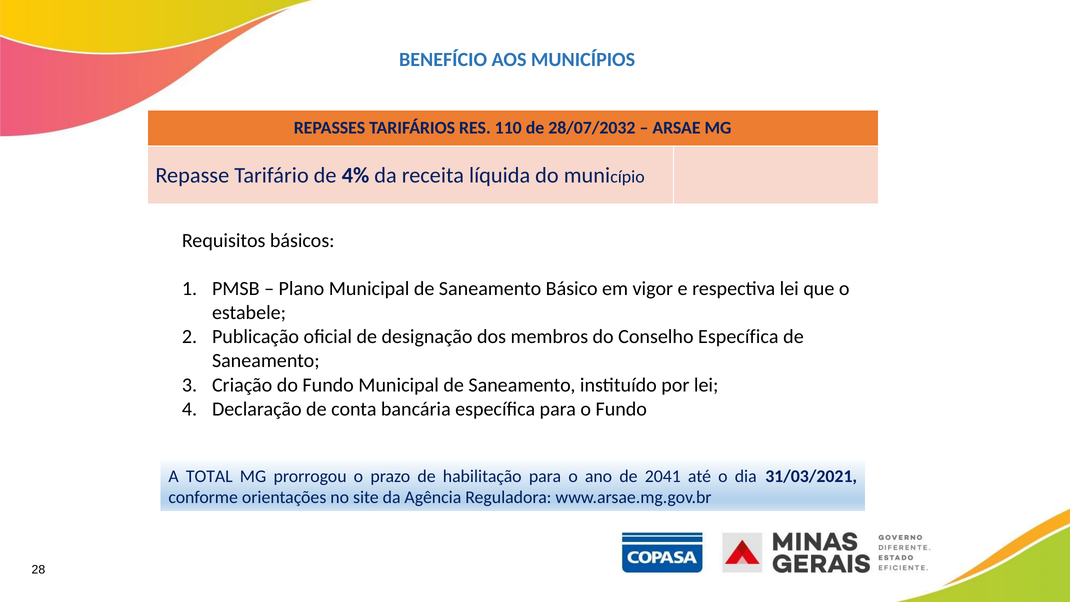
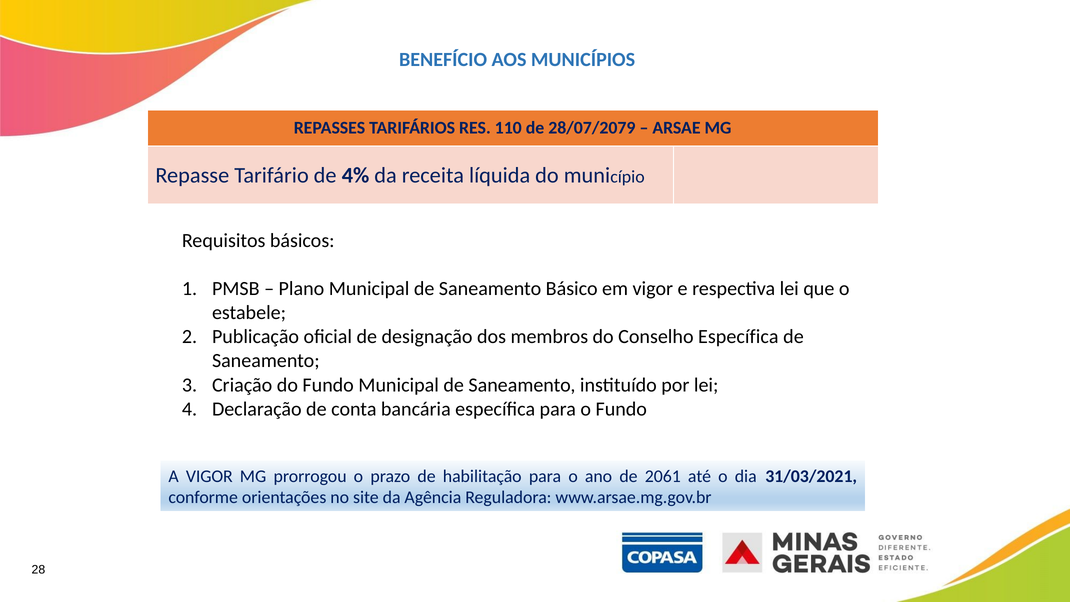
28/07/2032: 28/07/2032 -> 28/07/2079 (592, 128)
A TOTAL: TOTAL -> VIGOR (209, 476)
2041: 2041 -> 2061 (663, 476)
